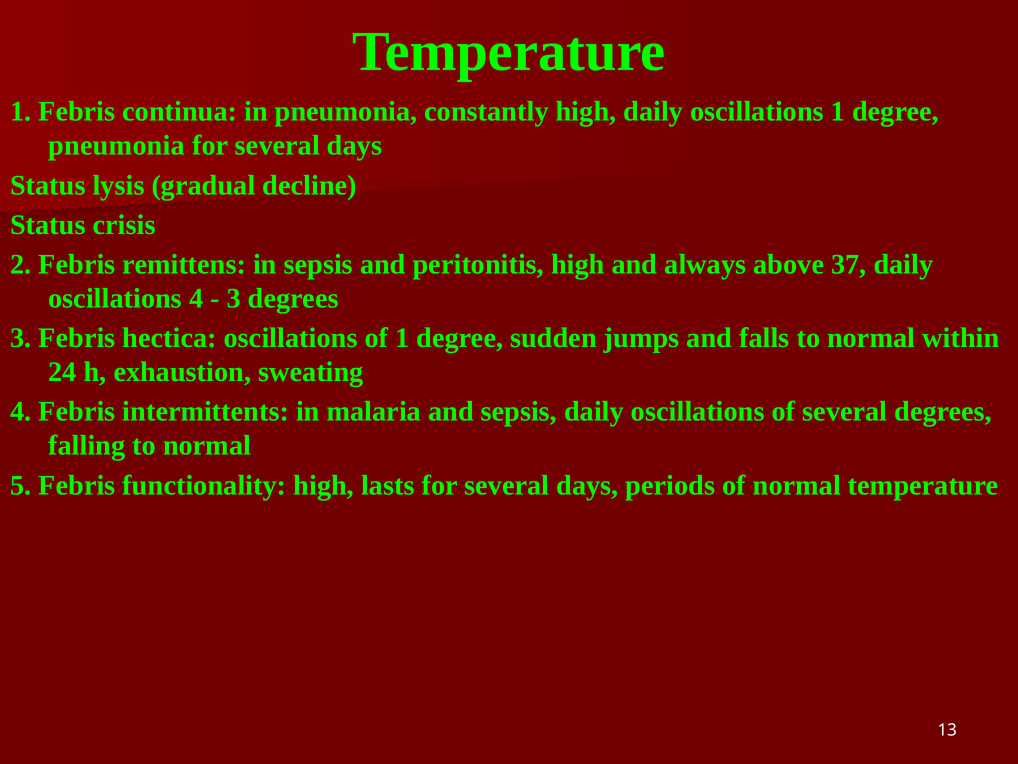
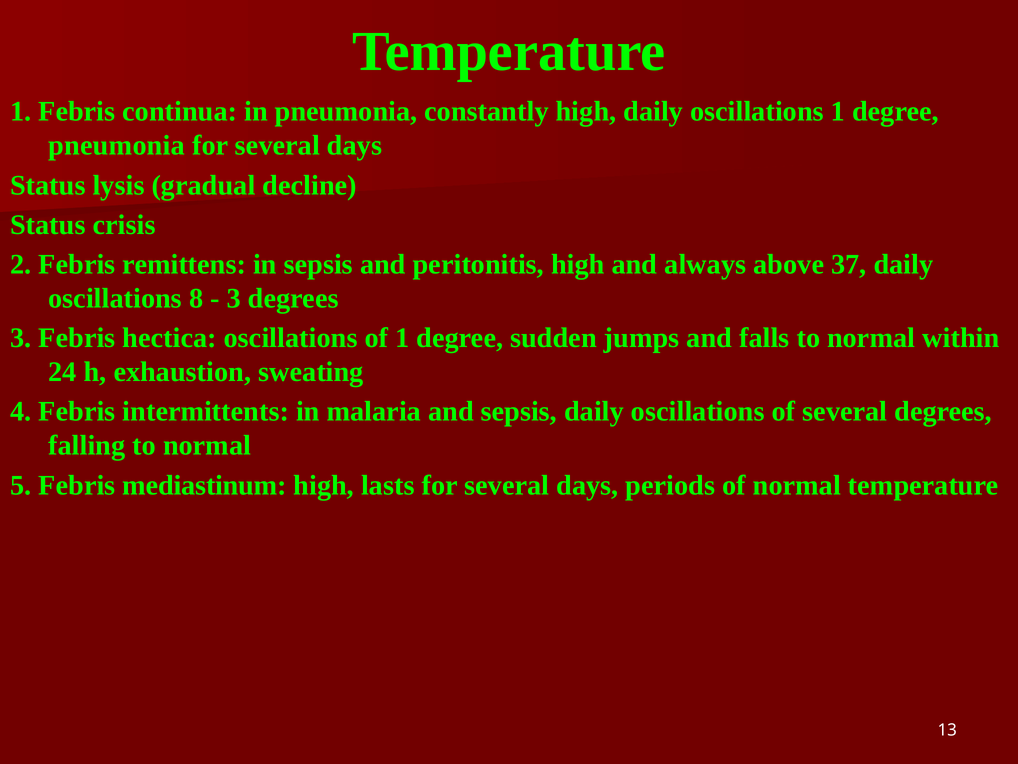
oscillations 4: 4 -> 8 (196, 298)
functionality: functionality -> mediastinum (205, 485)
